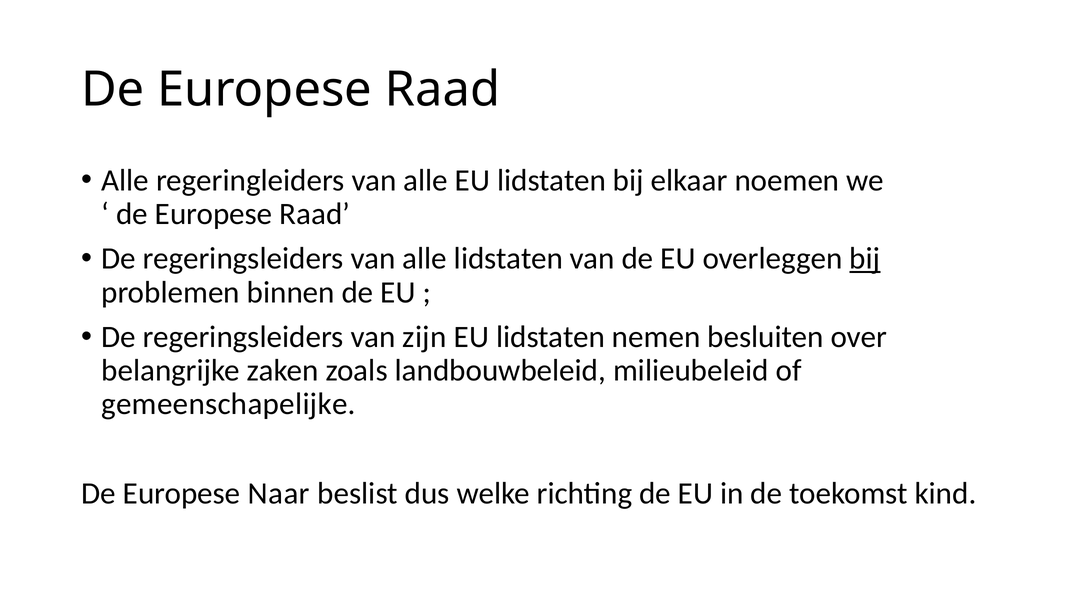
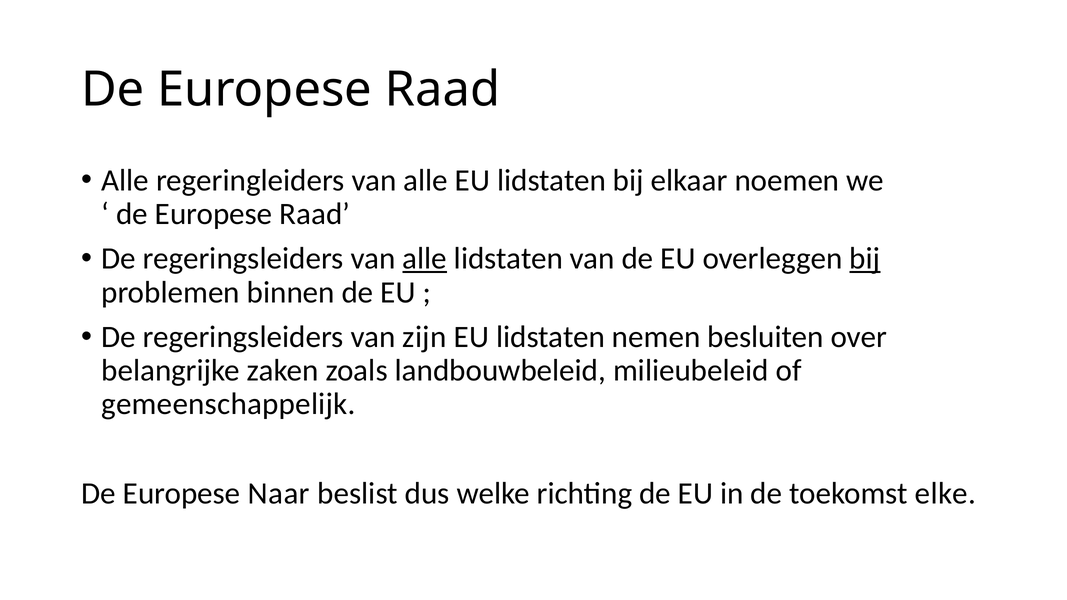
alle underline: none -> present (425, 259)
gemeenschapelijke: gemeenschapelijke -> gemeenschappelijk (228, 404)
kind: kind -> elke (945, 494)
